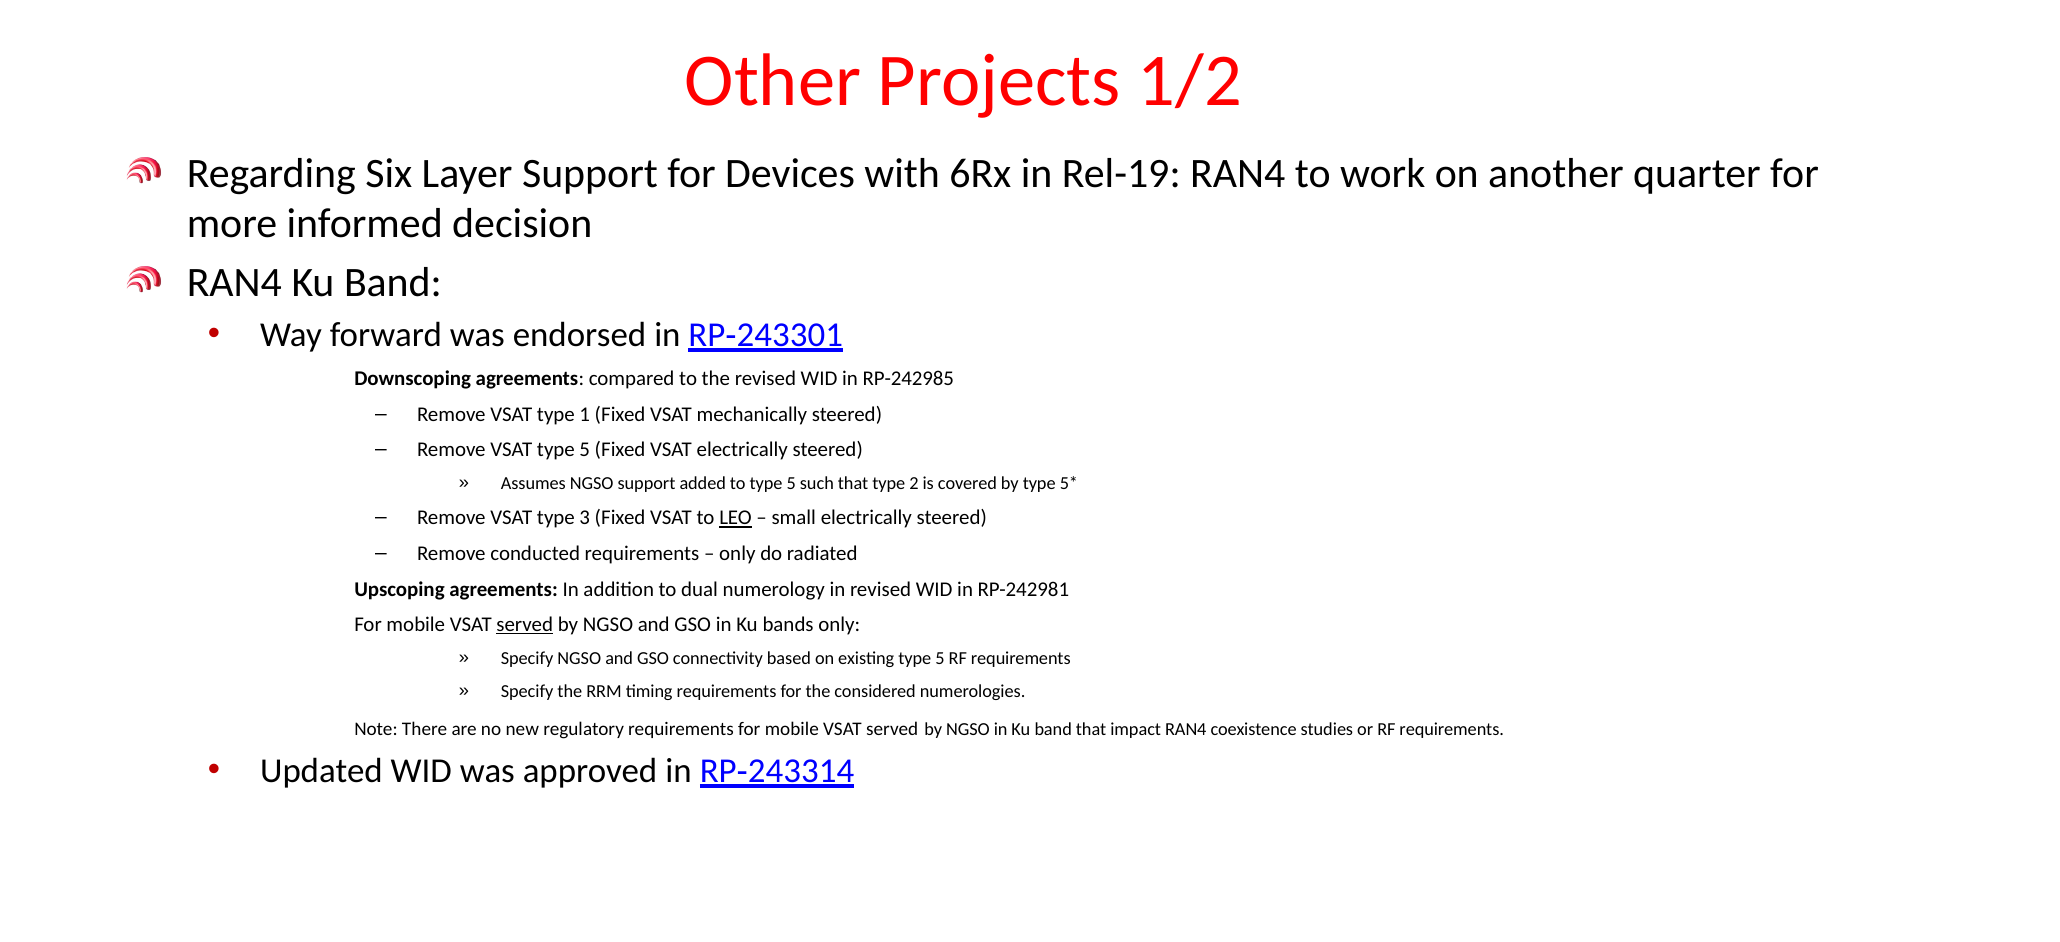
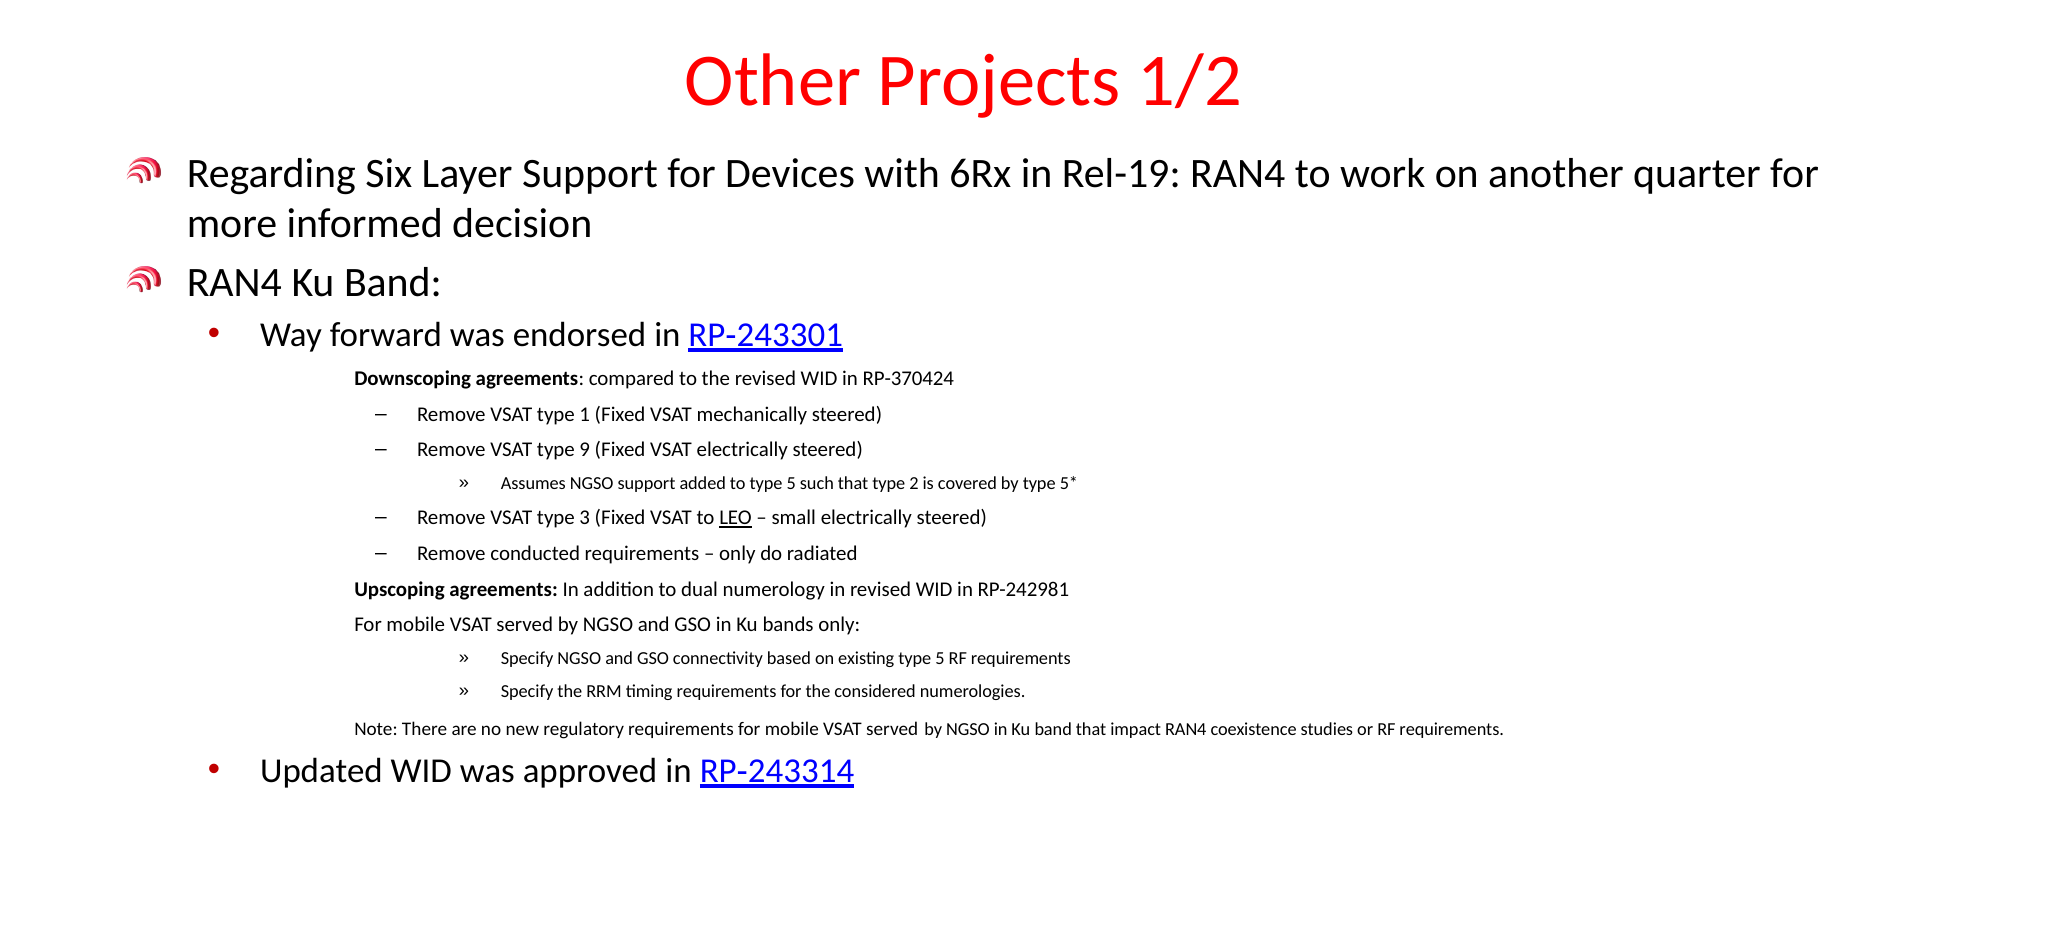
RP-242985: RP-242985 -> RP-370424 (908, 379)
VSAT type 5: 5 -> 9 (585, 450)
served underline: present -> none (525, 625)
